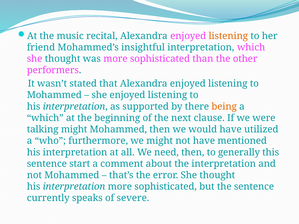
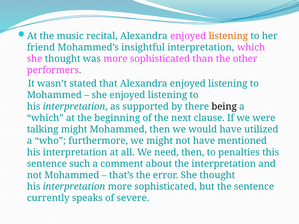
being colour: orange -> black (224, 107)
generally: generally -> penalties (239, 152)
start: start -> such (80, 164)
